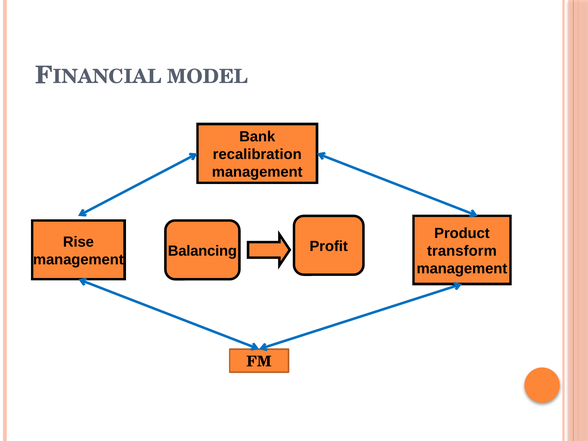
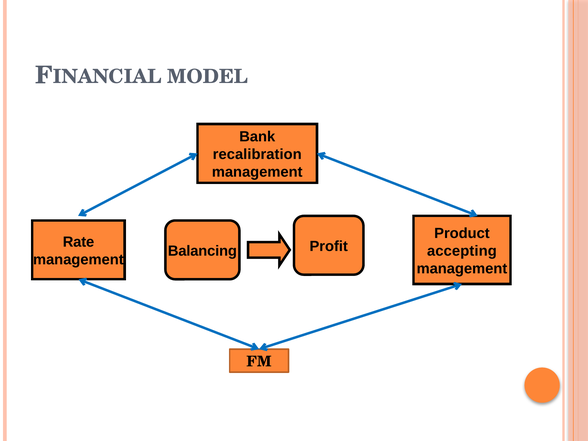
Rise: Rise -> Rate (78, 242)
transform: transform -> accepting (462, 251)
